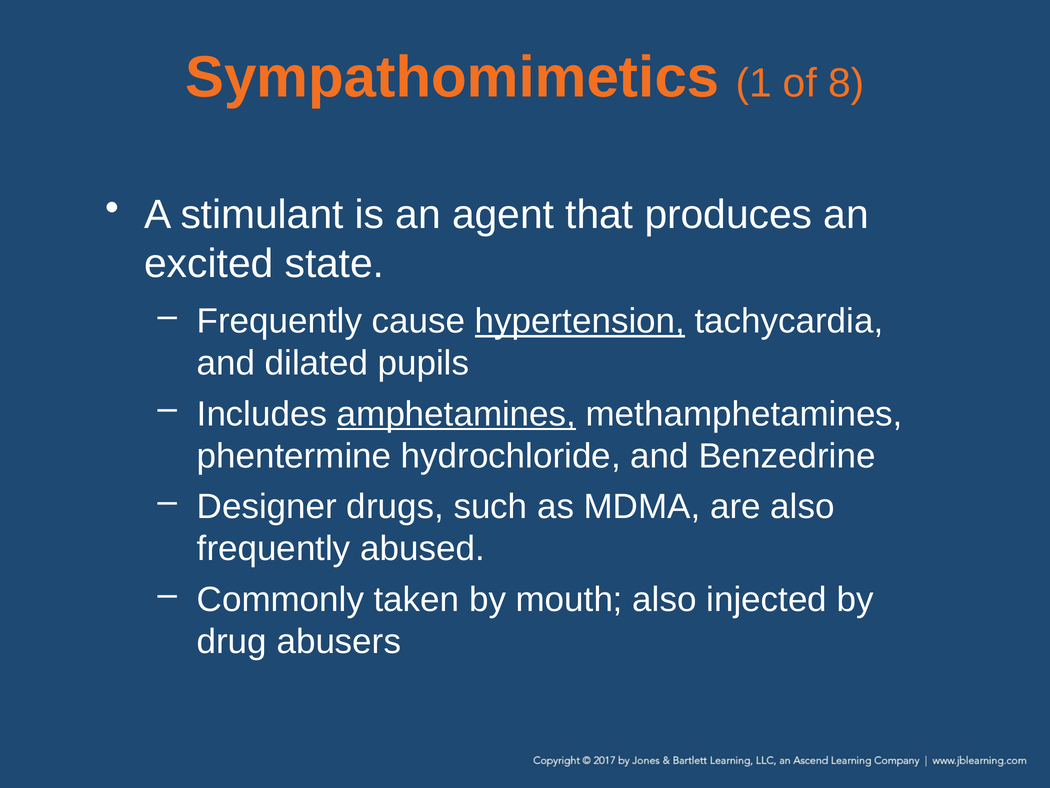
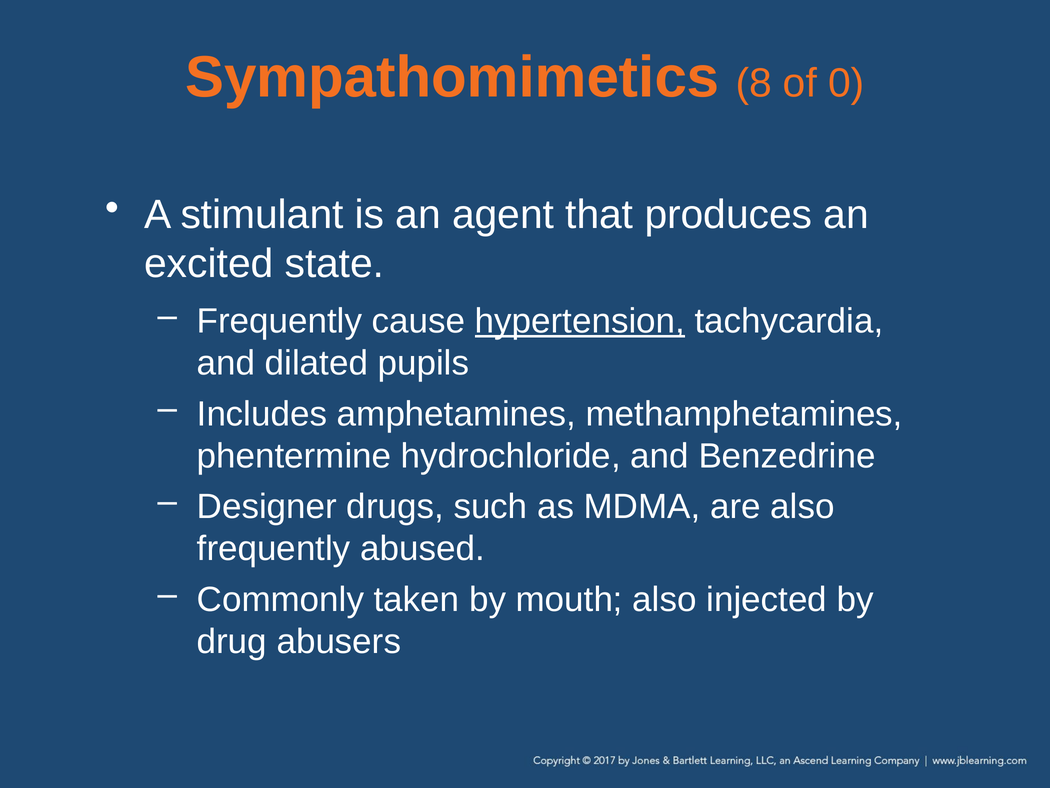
1: 1 -> 8 (754, 83)
8: 8 -> 0 (846, 83)
amphetamines underline: present -> none (456, 414)
